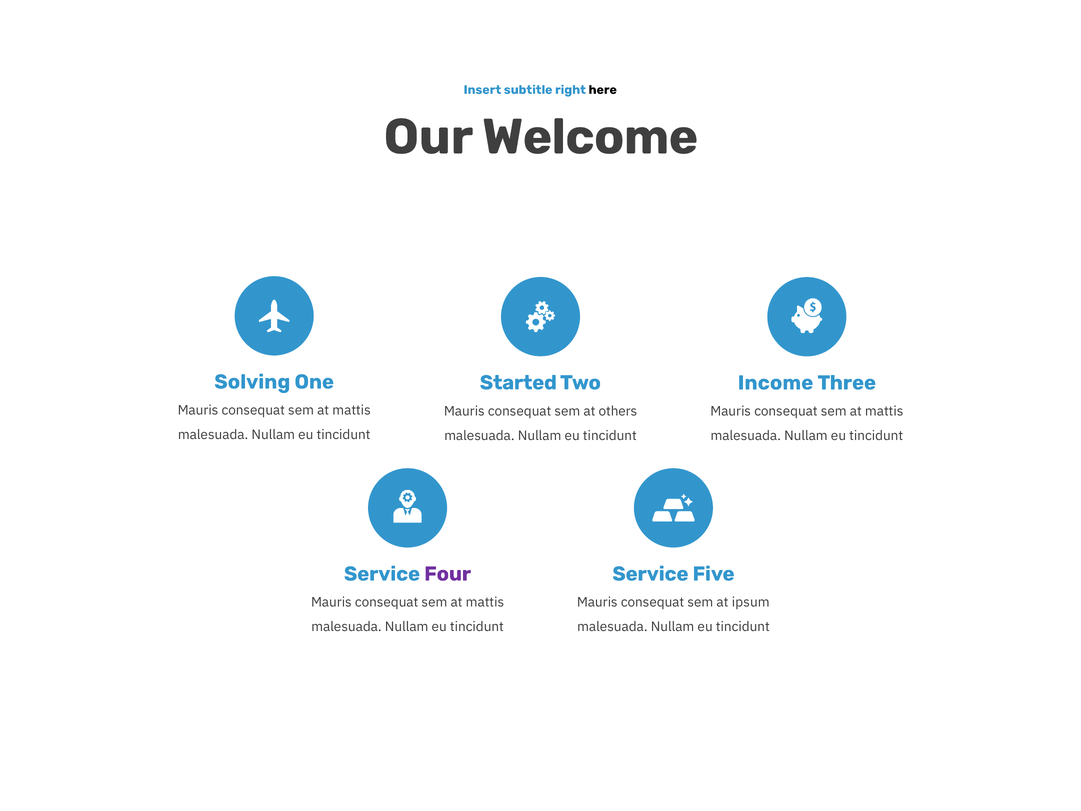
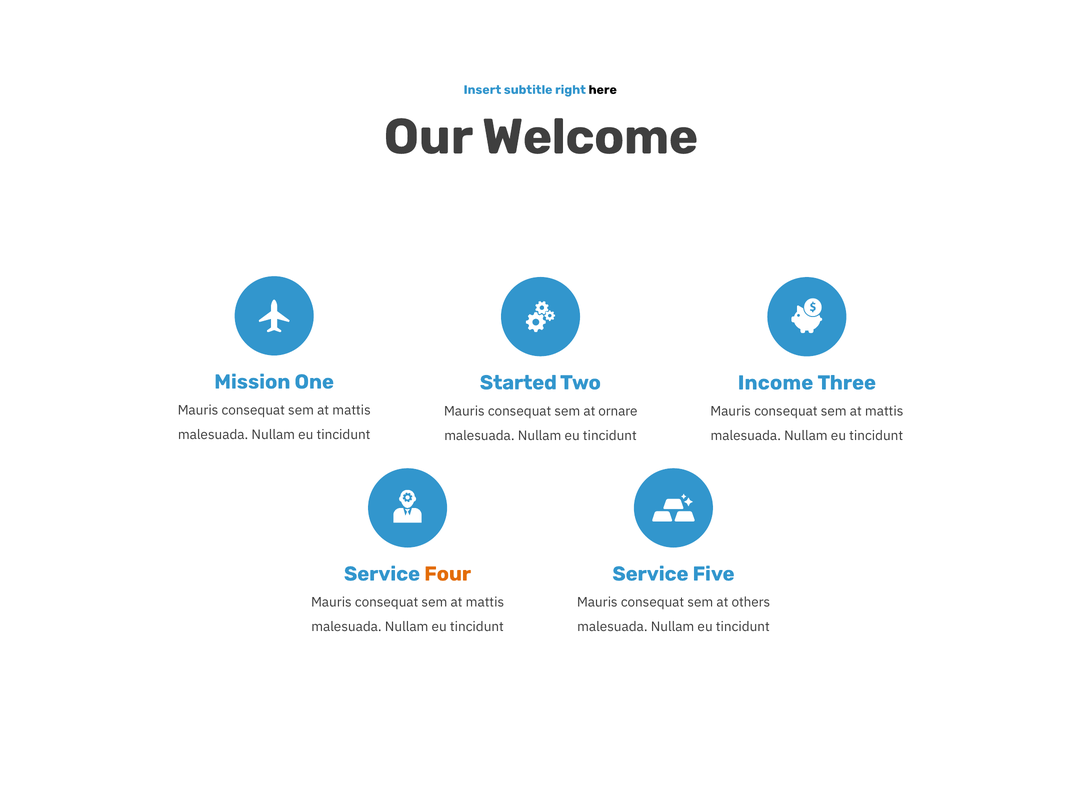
Solving: Solving -> Mission (252, 382)
others: others -> ornare (618, 411)
Four colour: purple -> orange (448, 574)
ipsum: ipsum -> others (751, 602)
